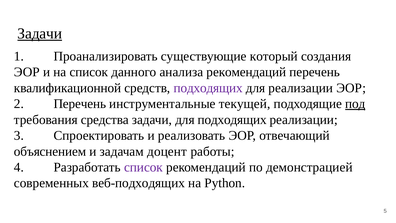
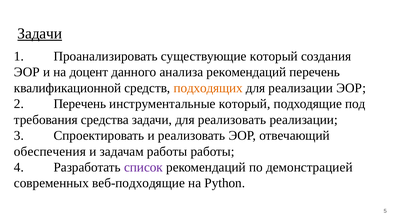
на список: список -> доцент (89, 72)
подходящих colour: purple -> orange (208, 88)
инструментальные текущей: текущей -> который (245, 104)
под underline: present -> none (355, 104)
для подходящих: подходящих -> реализовать (232, 120)
объяснением: объяснением -> обеспечения (50, 151)
задачам доцент: доцент -> работы (167, 151)
веб-подходящих: веб-подходящих -> веб-подходящие (139, 183)
